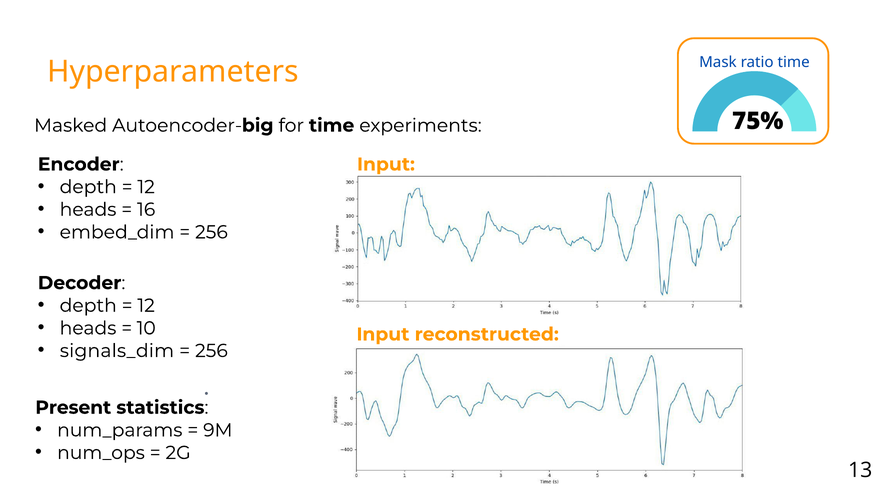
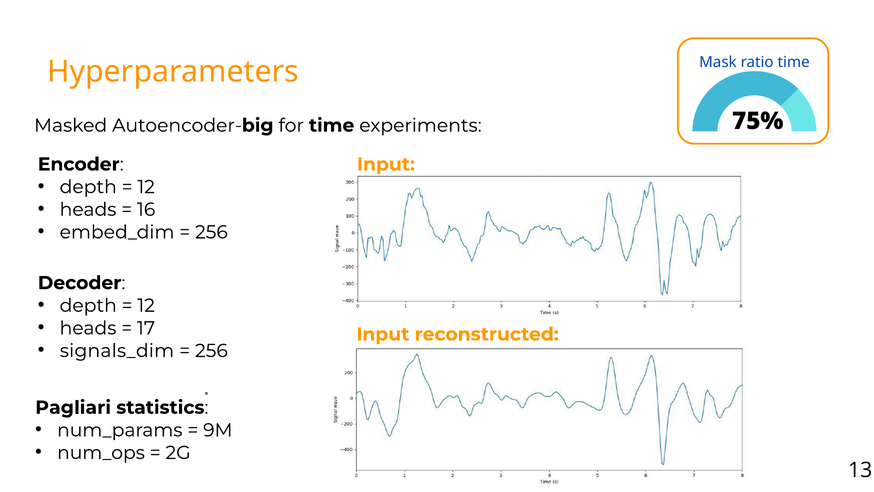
10: 10 -> 17 (146, 328)
Present: Present -> Pagliari (73, 407)
